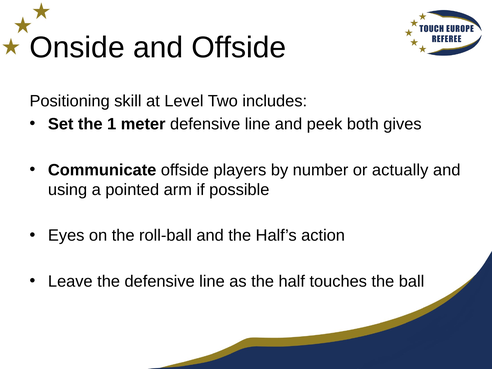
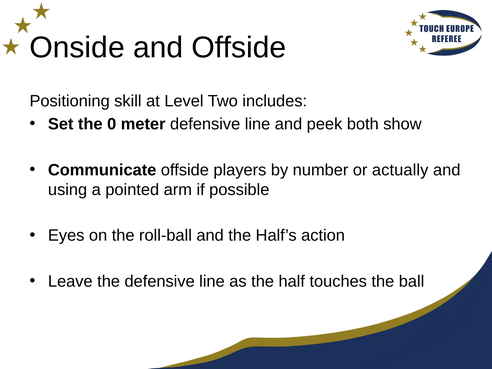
1: 1 -> 0 (112, 124)
gives: gives -> show (402, 124)
